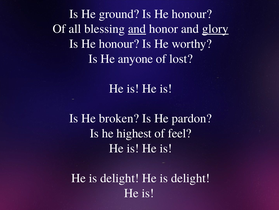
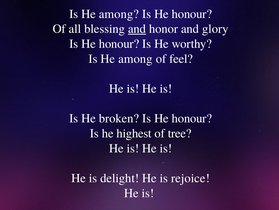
ground: ground -> among (119, 14)
glory underline: present -> none (215, 29)
anyone: anyone -> among (135, 59)
lost: lost -> feel (181, 59)
pardon: pardon -> honour (192, 118)
feel: feel -> tree (180, 133)
delight: delight -> rejoice (190, 178)
